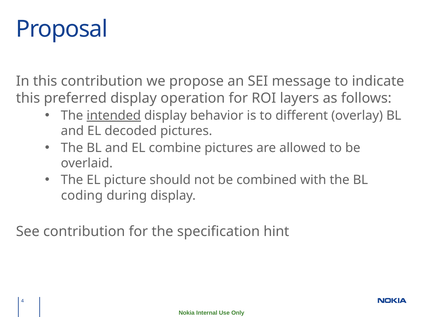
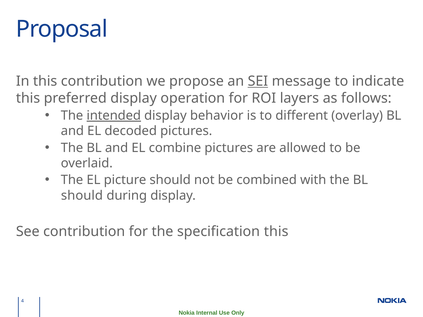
SEI underline: none -> present (258, 81)
coding: coding -> should (82, 196)
specification hint: hint -> this (276, 232)
